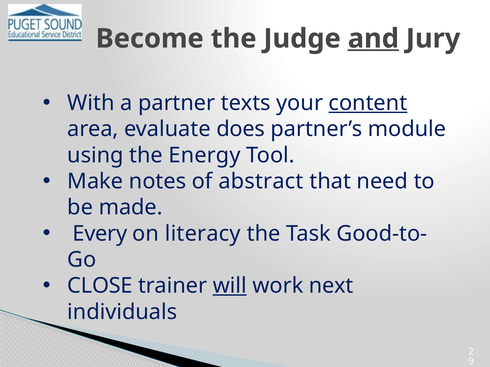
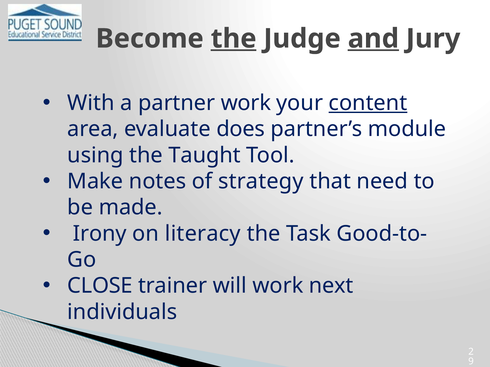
the underline: none -> present (234, 39)
partner texts: texts -> work (246, 103)
Energy: Energy -> Taught (205, 155)
abstract: abstract -> strategy (261, 182)
Every: Every -> Irony (100, 234)
will underline: present -> none (230, 286)
